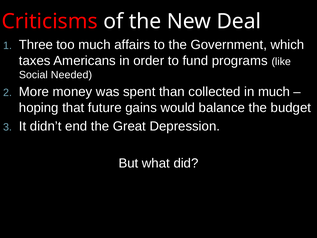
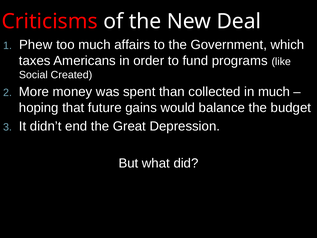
Three: Three -> Phew (36, 45)
Needed: Needed -> Created (71, 75)
